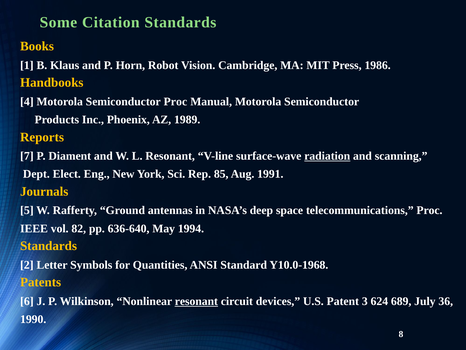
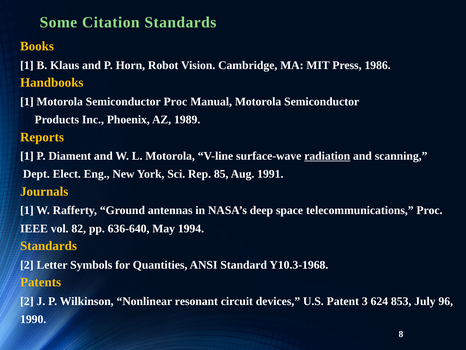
4: 4 -> 1 (27, 101)
7: 7 -> 1 (27, 156)
L Resonant: Resonant -> Motorola (170, 156)
5: 5 -> 1 (27, 210)
Y10.0-1968: Y10.0-1968 -> Y10.3-1968 (299, 265)
6: 6 -> 2 (27, 301)
resonant underline: present -> none (196, 301)
689: 689 -> 853 (401, 301)
36: 36 -> 96 (446, 301)
